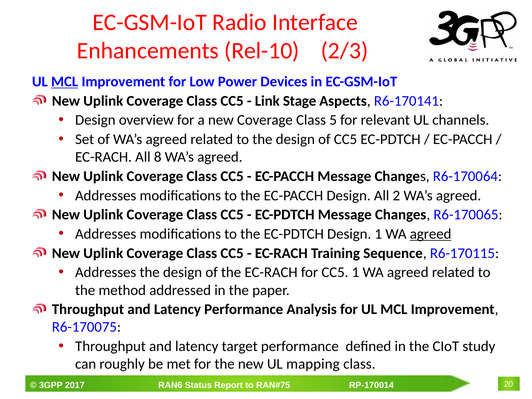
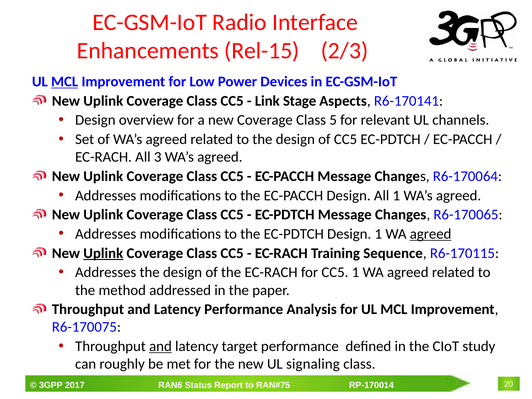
Rel-10: Rel-10 -> Rel-15 (262, 51)
8: 8 -> 3 (158, 157)
All 2: 2 -> 1 (396, 196)
Uplink underline: none -> present (103, 253)
and underline: none -> present (160, 346)
mapping: mapping -> signaling (313, 364)
